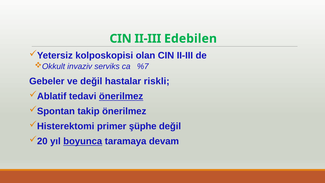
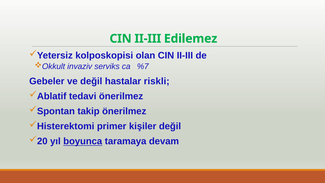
Edebilen: Edebilen -> Edilemez (191, 39)
önerilmez underline: present -> none (121, 96)
şüphe: şüphe -> kişiler (143, 126)
